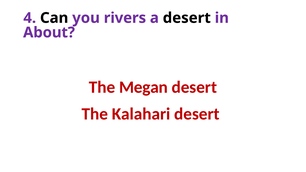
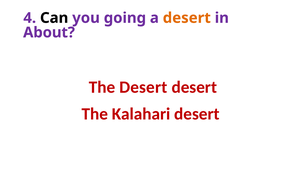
rivers: rivers -> going (125, 18)
desert colour: black -> orange (187, 18)
The Megan: Megan -> Desert (143, 87)
